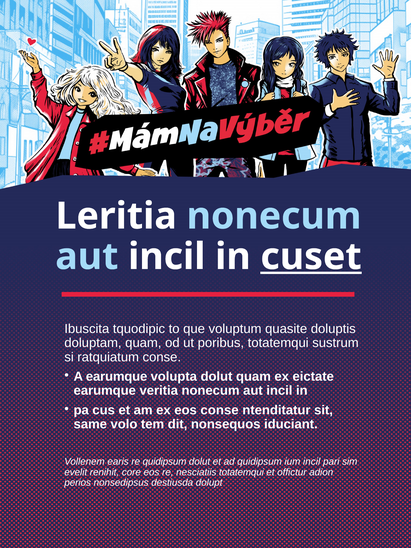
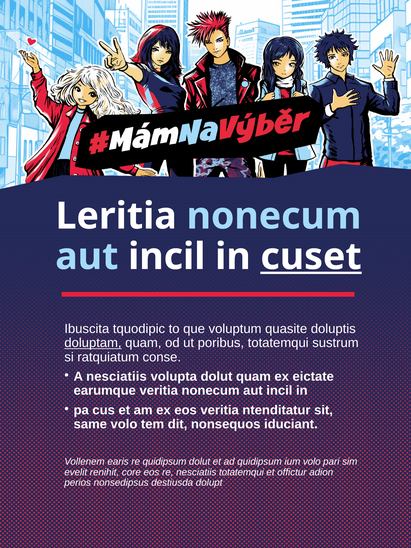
doluptam underline: none -> present (93, 343)
A earumque: earumque -> nesciatiis (116, 377)
eos conse: conse -> veritia (220, 410)
ium incil: incil -> volo (312, 462)
